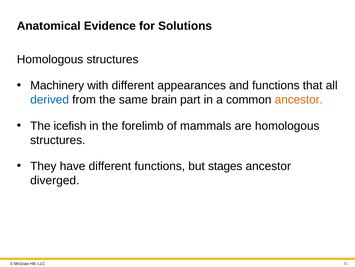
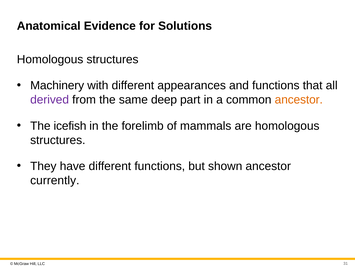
derived colour: blue -> purple (50, 99)
brain: brain -> deep (164, 99)
stages: stages -> shown (225, 166)
diverged: diverged -> currently (55, 180)
